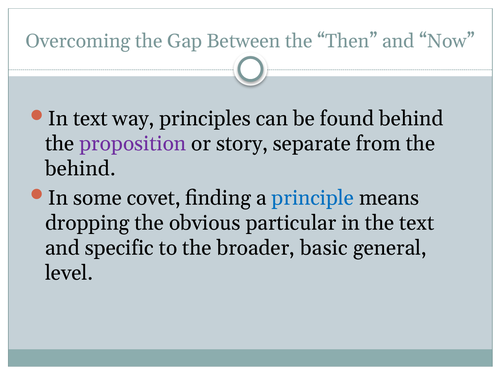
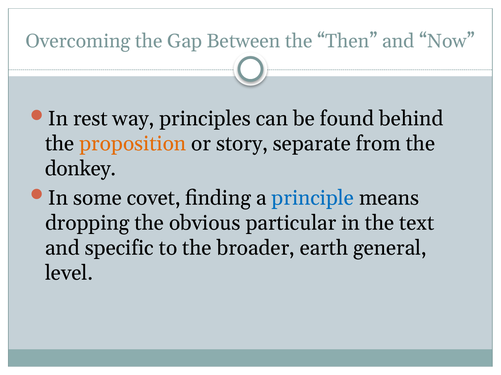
In text: text -> rest (90, 119)
proposition colour: purple -> orange (133, 144)
behind: behind -> donkey (81, 169)
basic: basic -> earth (324, 248)
